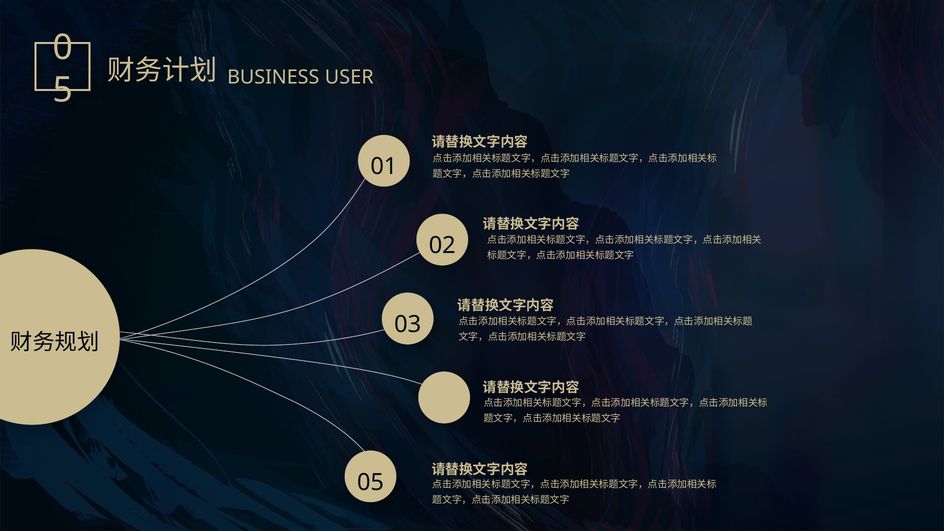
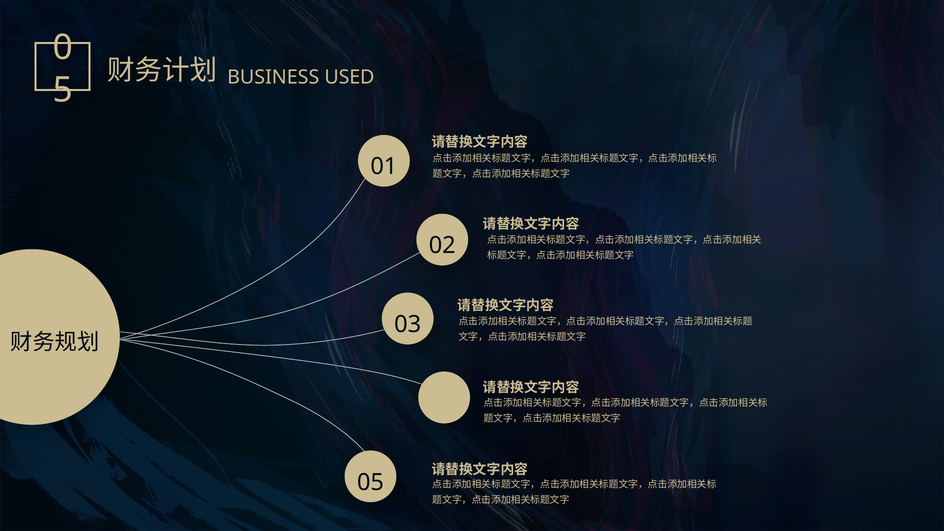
USER: USER -> USED (349, 77)
